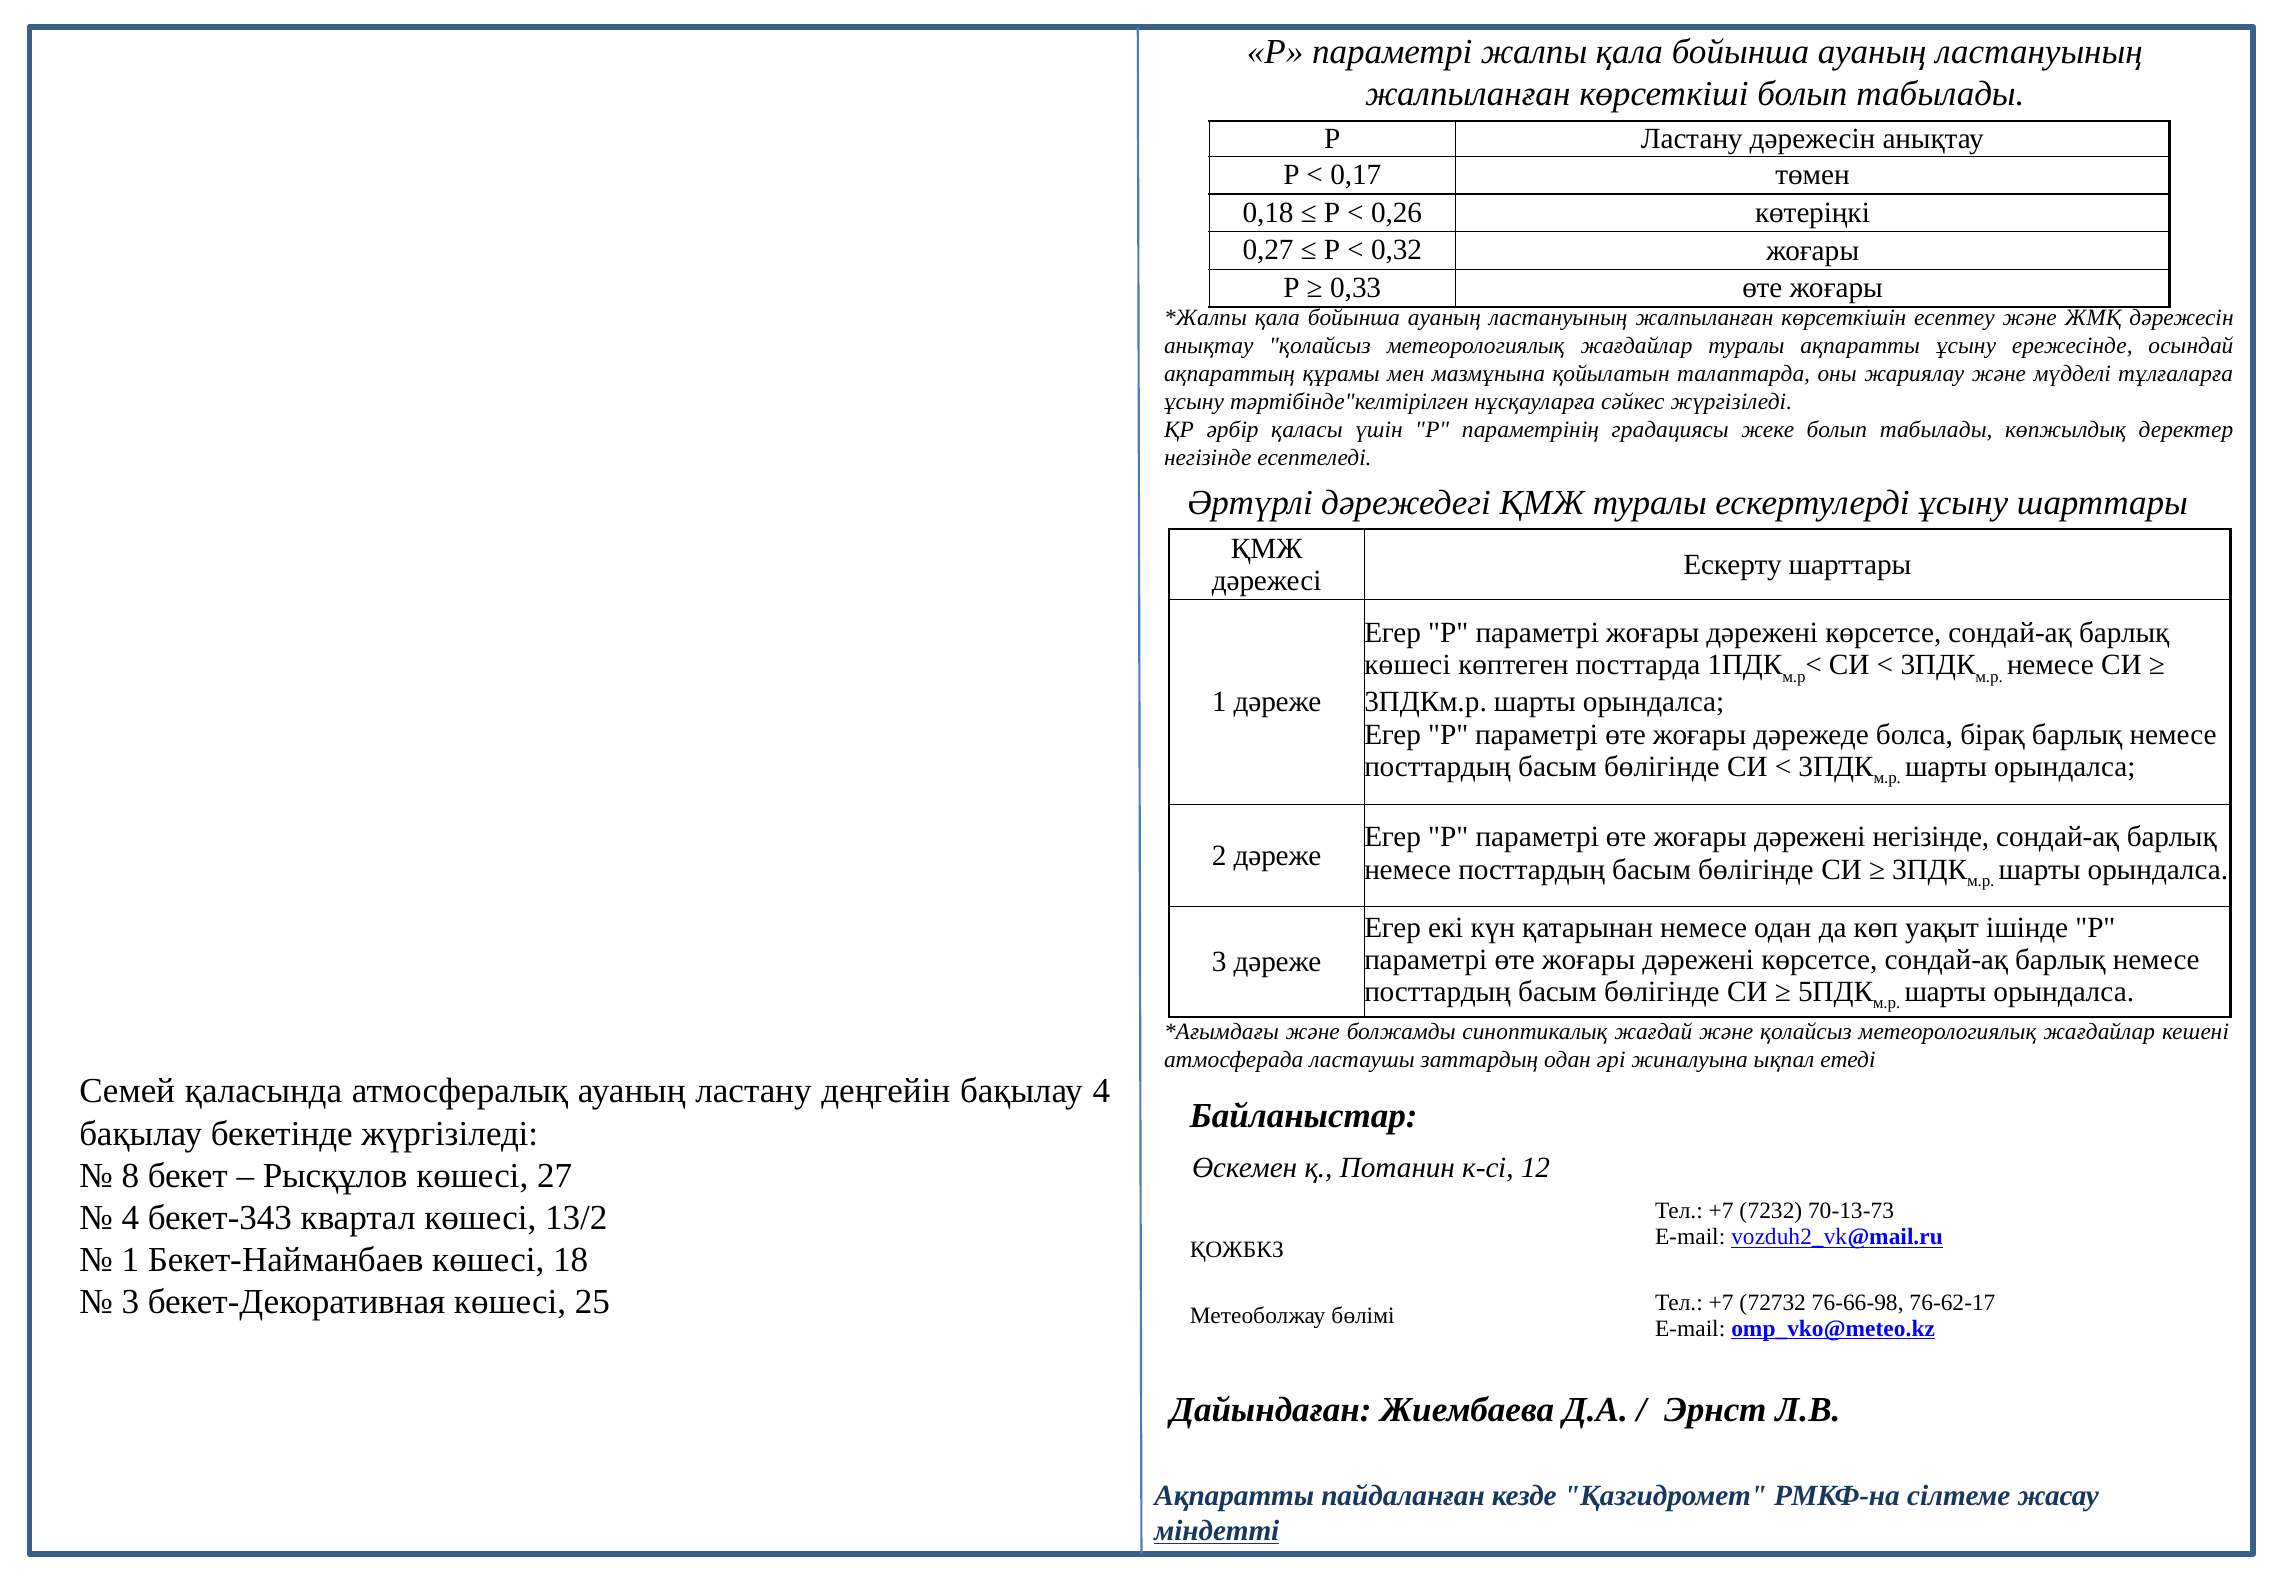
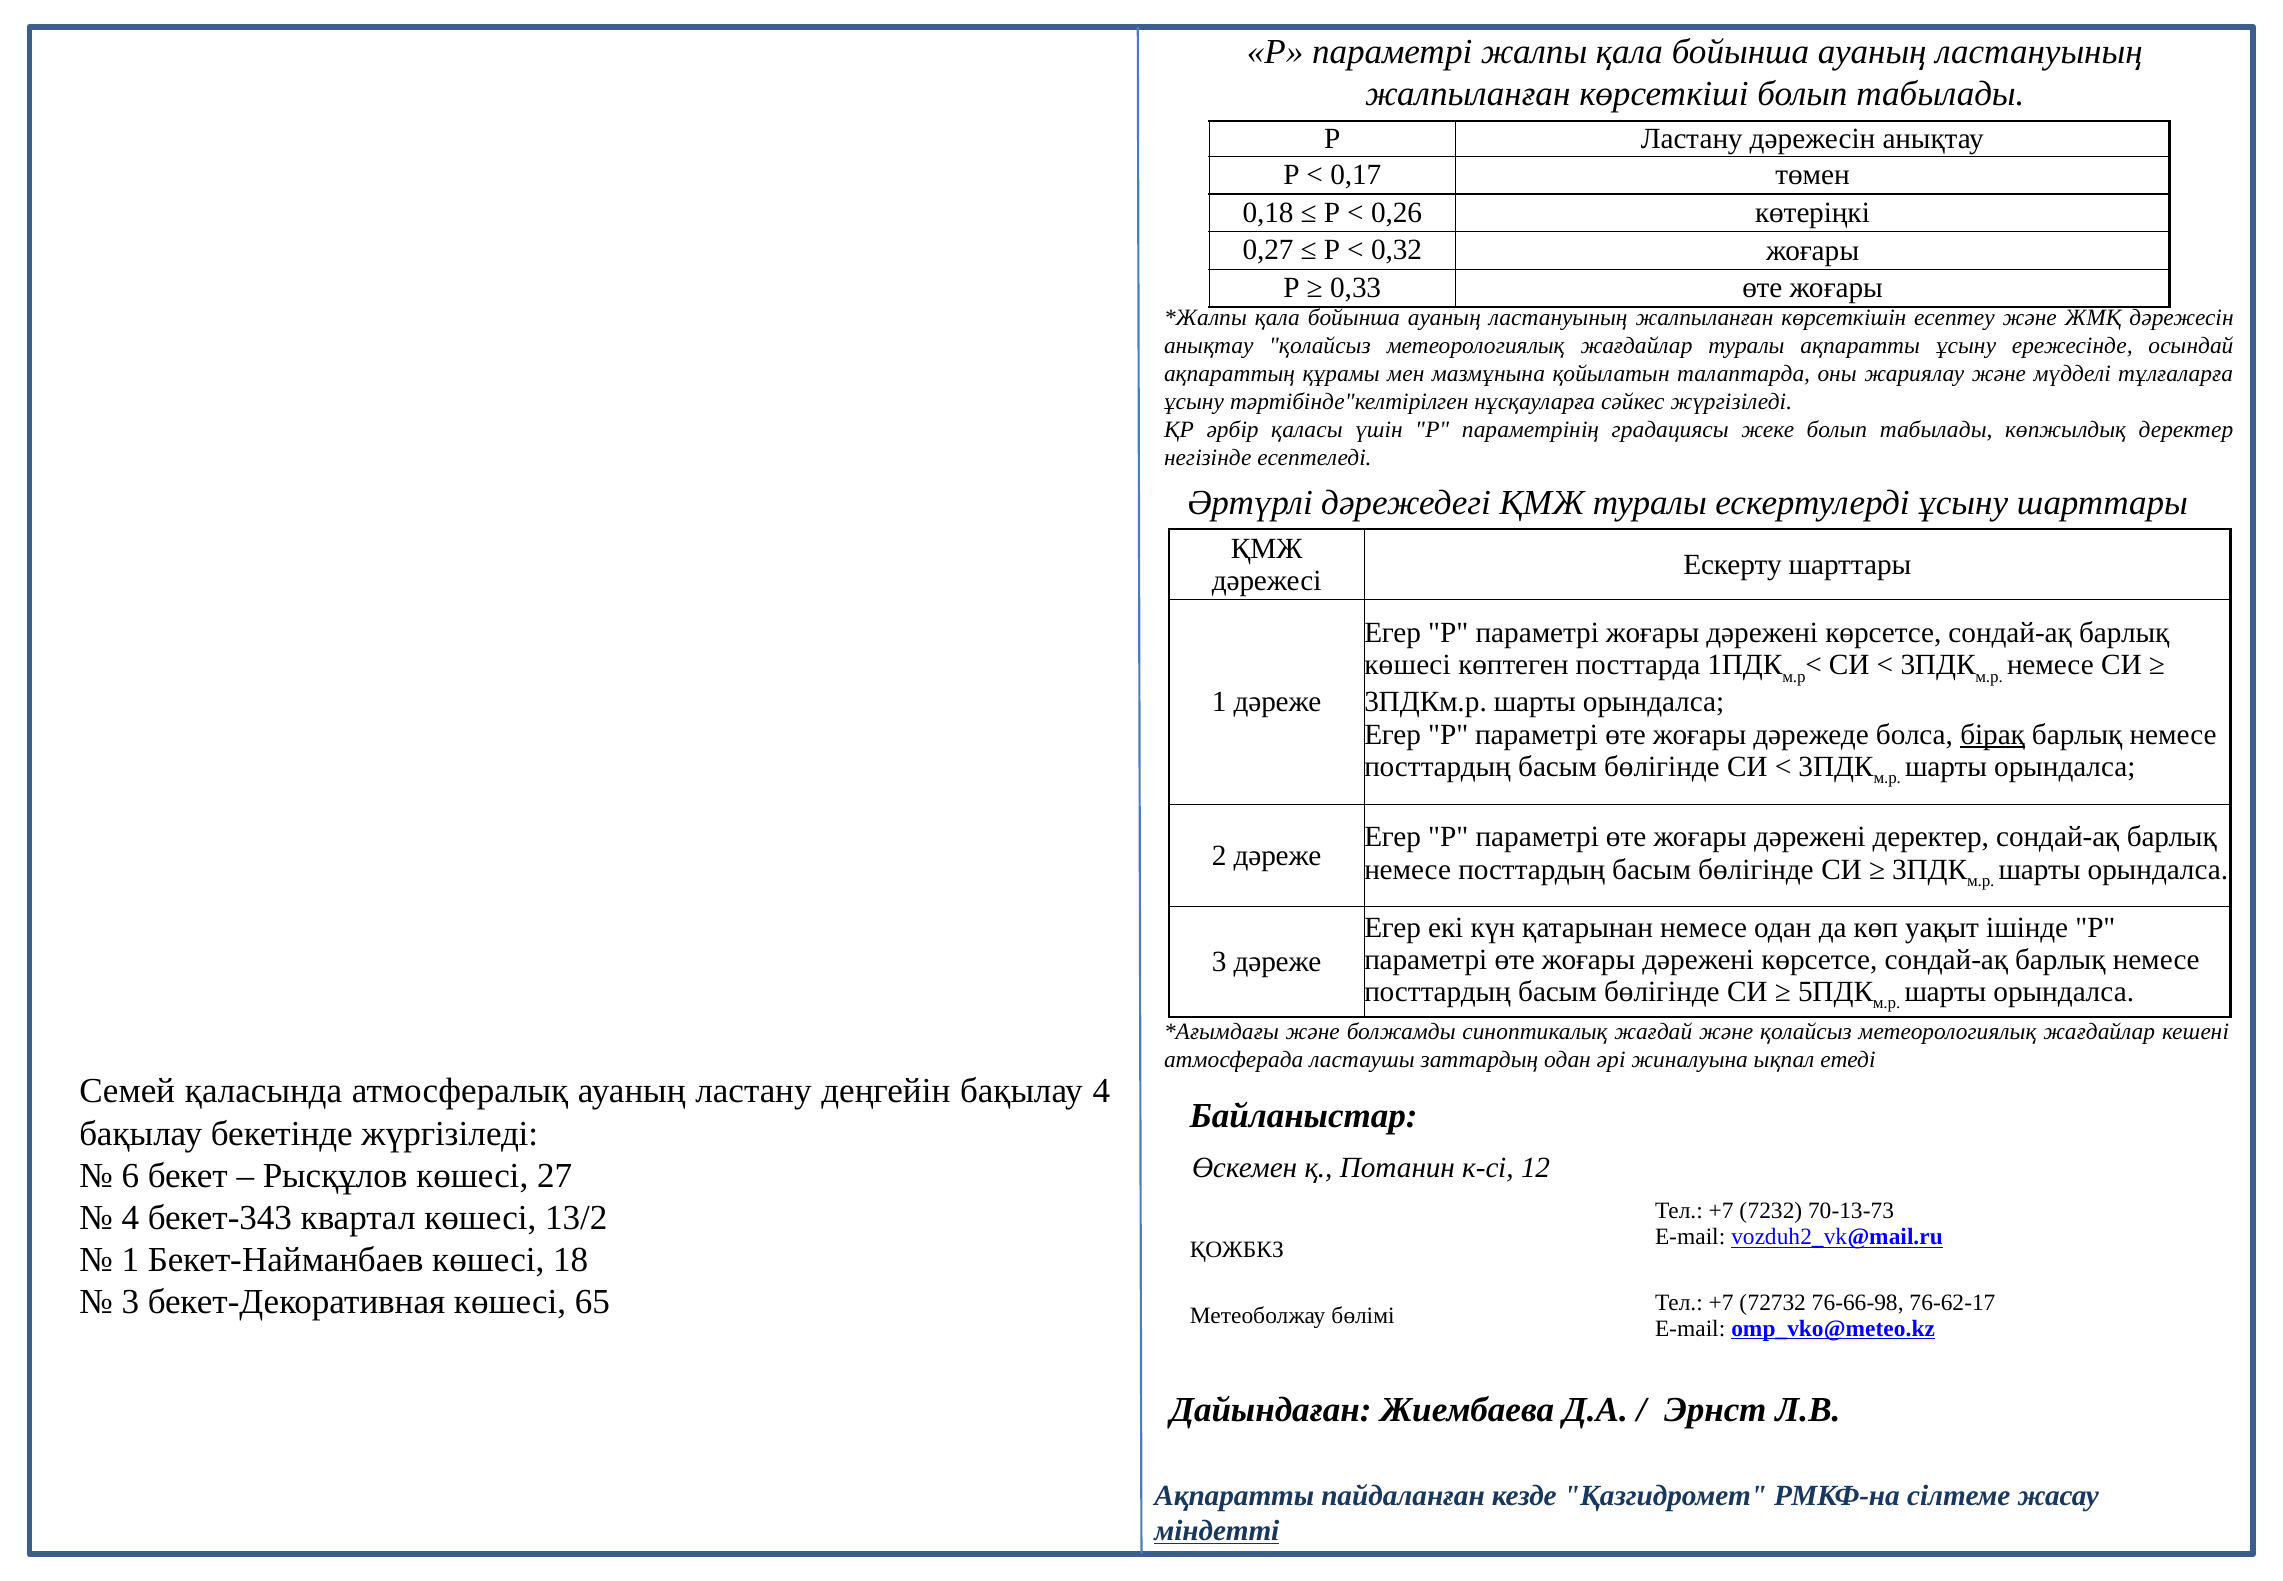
бірақ underline: none -> present (1993, 734)
дәрежені негізінде: негізінде -> деректер (1931, 837)
8: 8 -> 6 (130, 1175)
25: 25 -> 65 (592, 1302)
